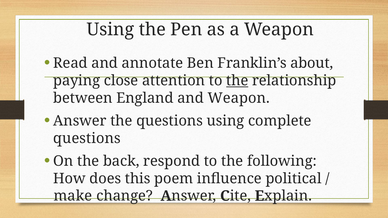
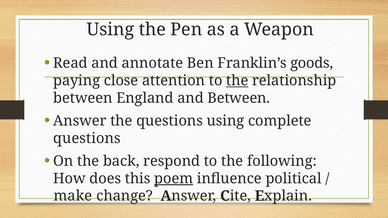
about: about -> goods (312, 63)
and Weapon: Weapon -> Between (239, 98)
poem underline: none -> present (174, 179)
